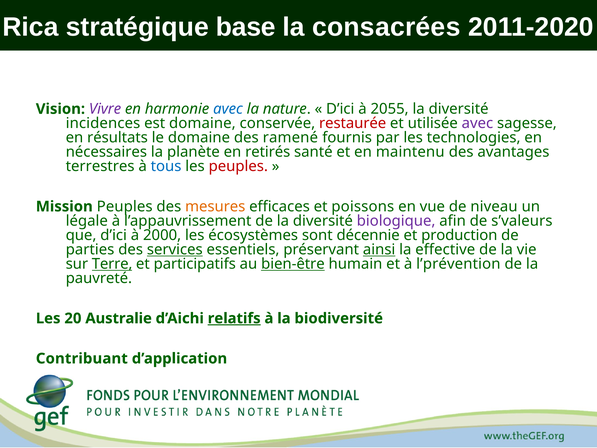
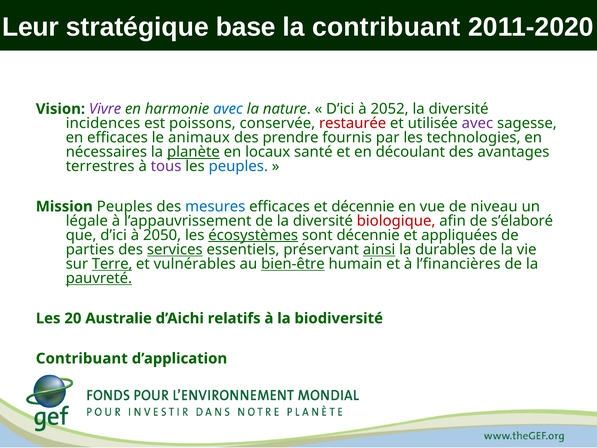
Rica: Rica -> Leur (31, 27)
la consacrées: consacrées -> contribuant (386, 27)
2055: 2055 -> 2052 (390, 109)
est domaine: domaine -> poissons (202, 123)
en résultats: résultats -> efficaces (117, 138)
le domaine: domaine -> animaux (199, 138)
ramené: ramené -> prendre (291, 138)
planète underline: none -> present (193, 152)
retirés: retirés -> locaux (268, 152)
maintenu: maintenu -> découlant (410, 152)
tous colour: blue -> purple (166, 166)
peuples colour: red -> blue (238, 166)
mesures colour: orange -> blue (215, 206)
et poissons: poissons -> décennie (363, 206)
biologique colour: purple -> red (396, 221)
s’valeurs: s’valeurs -> s’élaboré (522, 221)
2000: 2000 -> 2050 (162, 235)
écosystèmes underline: none -> present (253, 235)
production: production -> appliquées (459, 235)
effective: effective -> durables (445, 249)
participatifs: participatifs -> vulnérables (195, 264)
l’prévention: l’prévention -> l’financières (458, 264)
pauvreté underline: none -> present (99, 278)
relatifs underline: present -> none (234, 318)
